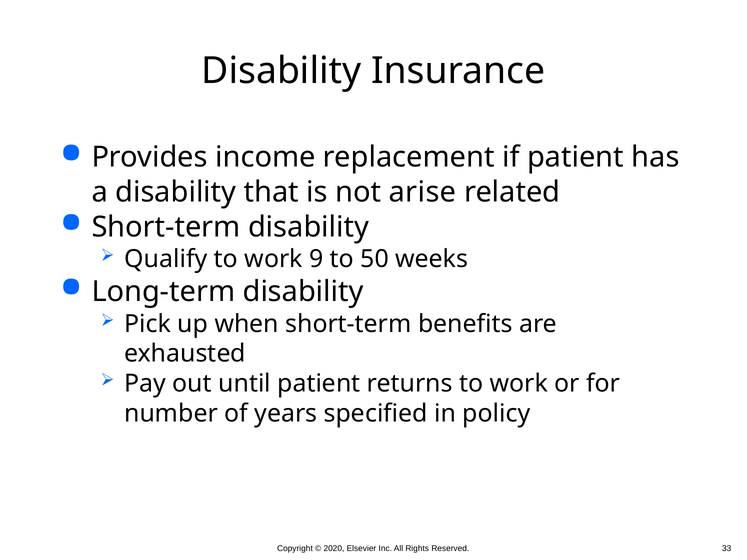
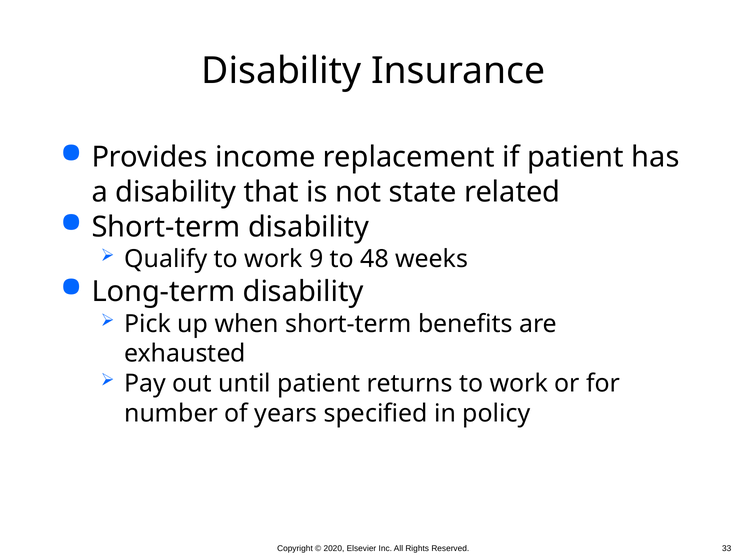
arise: arise -> state (423, 192)
50: 50 -> 48 (375, 259)
